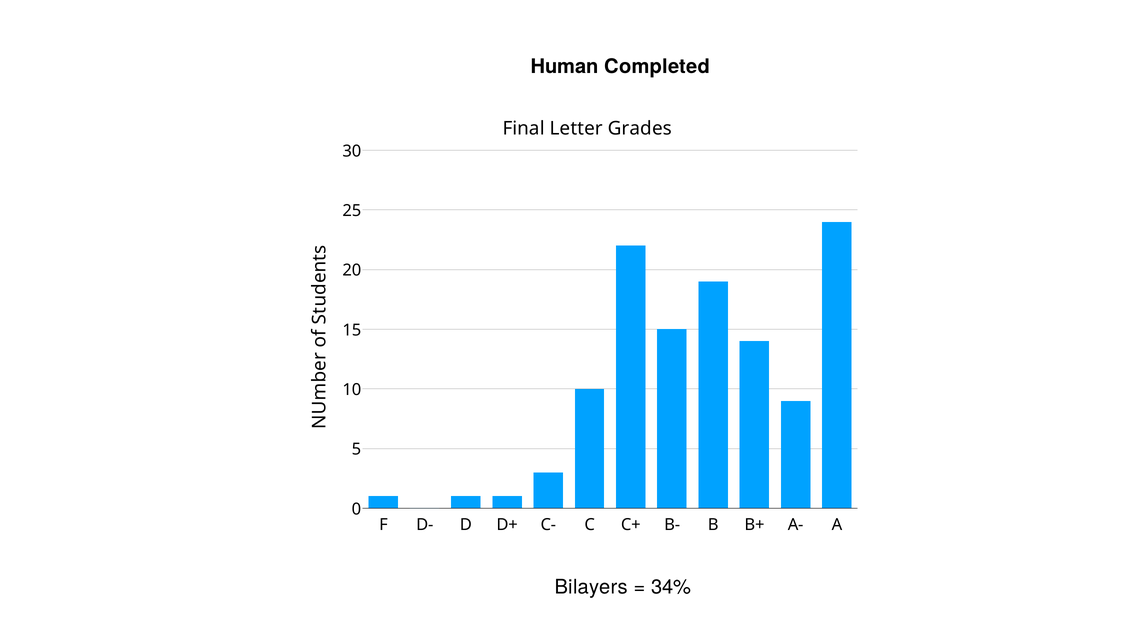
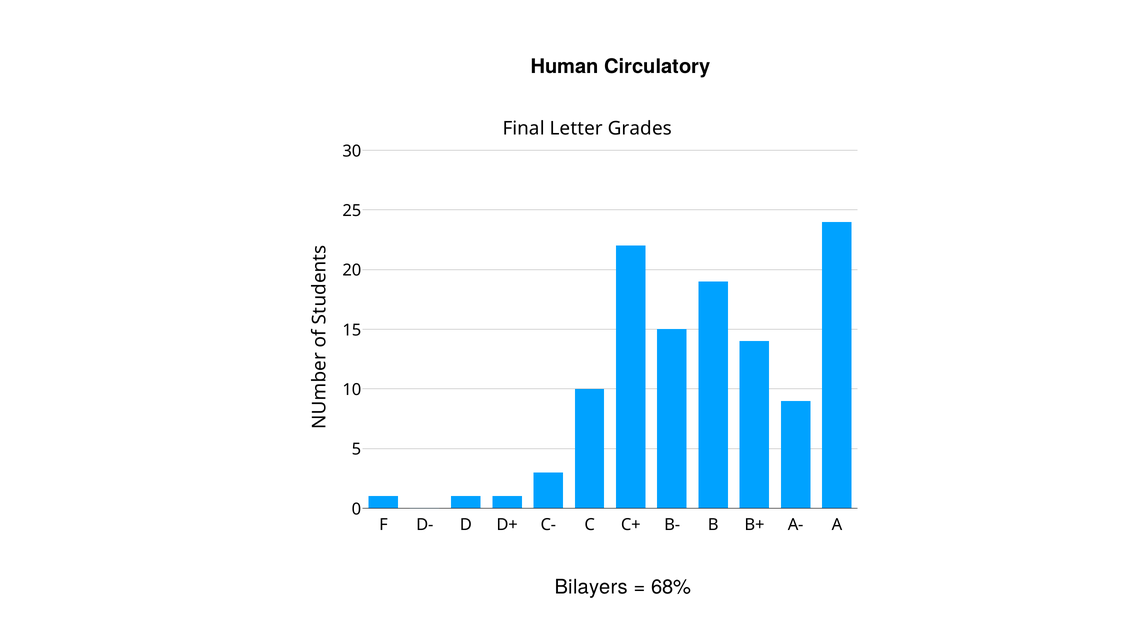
Completed: Completed -> Circulatory (657, 67)
34%: 34% -> 68% (671, 587)
